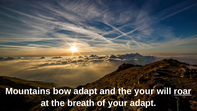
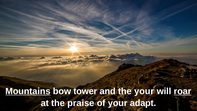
Mountains underline: none -> present (28, 91)
bow adapt: adapt -> tower (85, 91)
breath: breath -> praise (81, 103)
